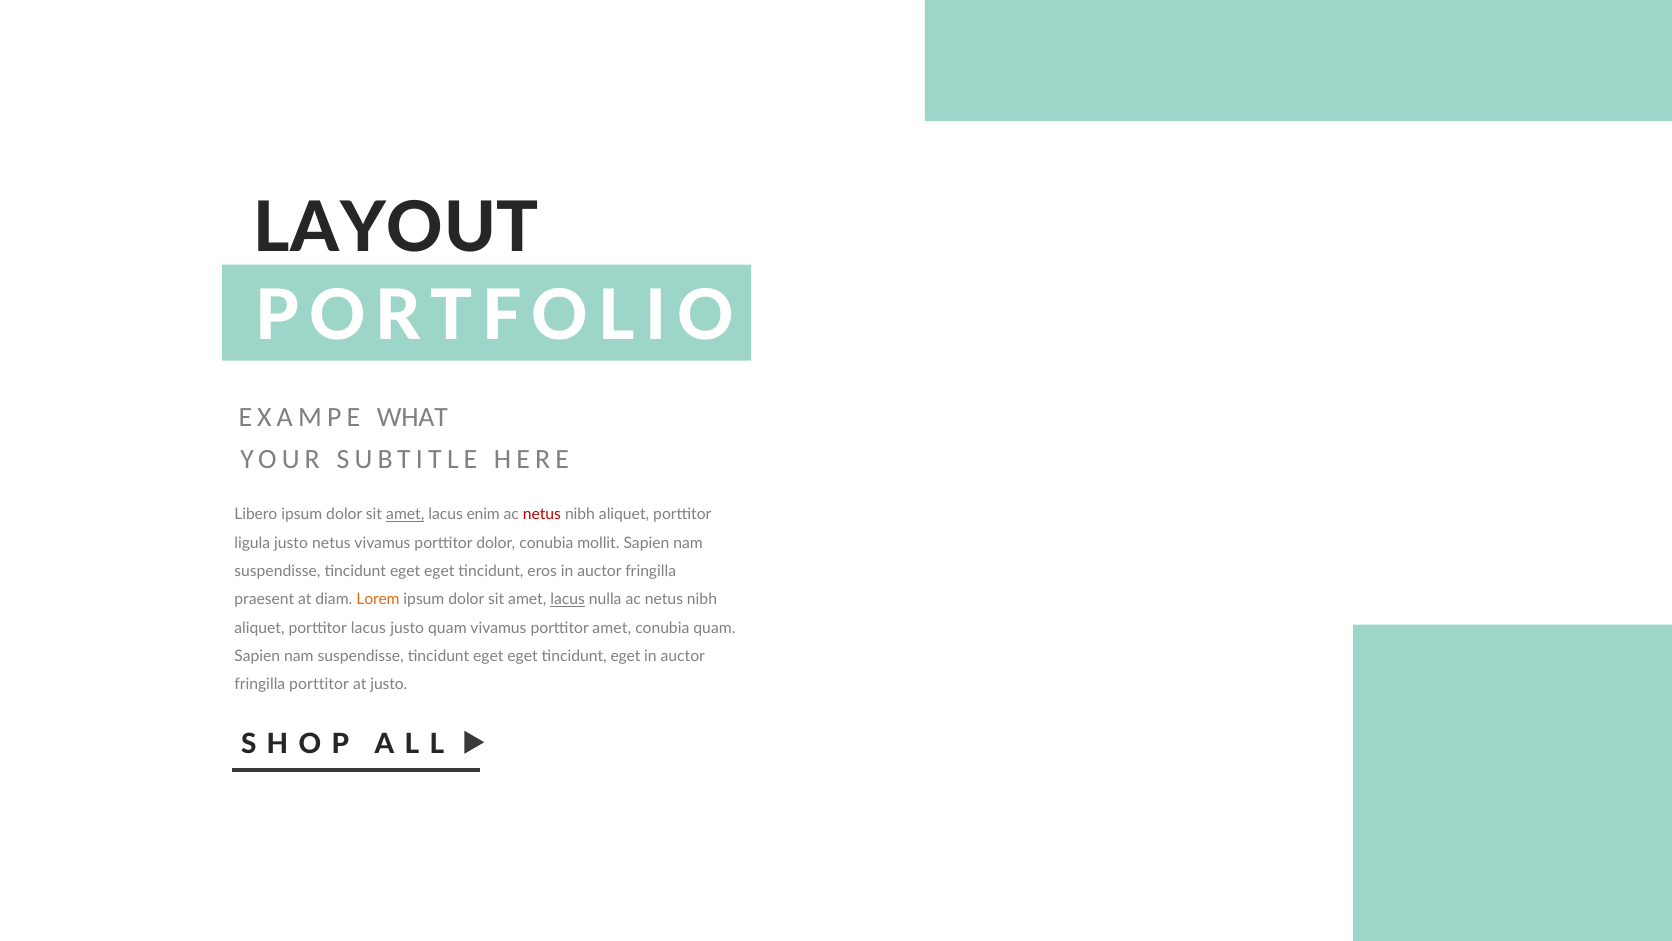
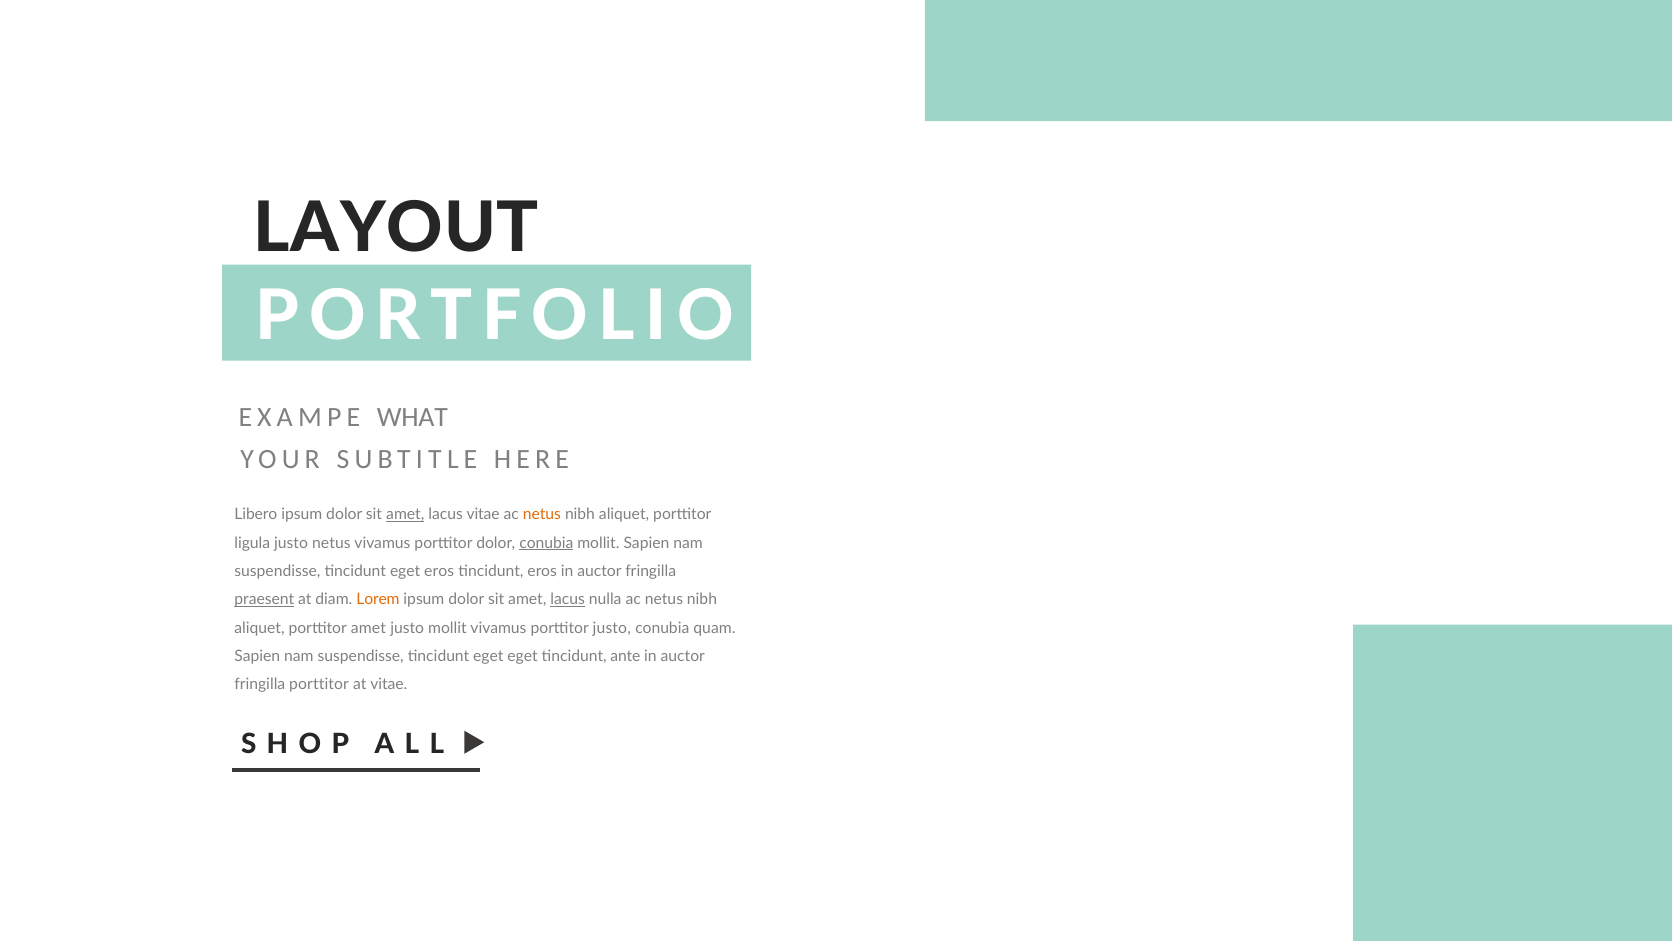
lacus enim: enim -> vitae (483, 514)
netus colour: red -> orange (542, 514)
conubia underline: none -> present (546, 543)
eget: eget -> eros (439, 571)
praesent underline: none -> present (264, 599)
porttitor lacus: lacus -> amet (368, 628)
justo quam: quam -> mollit (447, 628)
porttitor amet: amet -> justo (612, 628)
eget: eget -> ante (625, 656)
at justo: justo -> vitae (389, 684)
